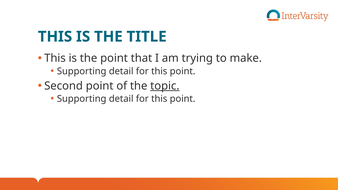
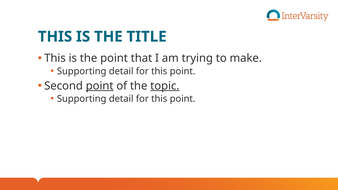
point underline: none -> present (100, 86)
